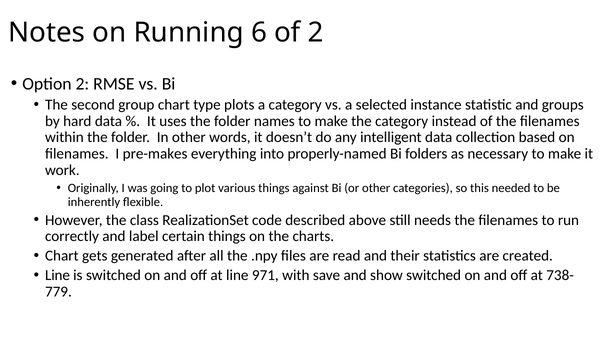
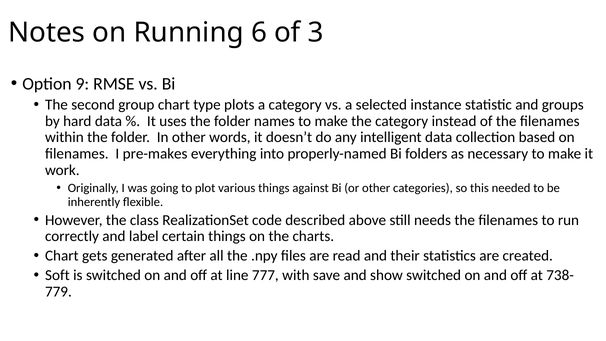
of 2: 2 -> 3 (316, 33)
Option 2: 2 -> 9 (82, 84)
Line: Line -> Soft (57, 275)
971: 971 -> 777 (265, 275)
